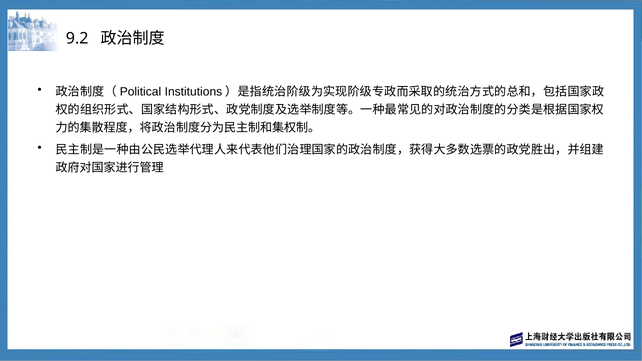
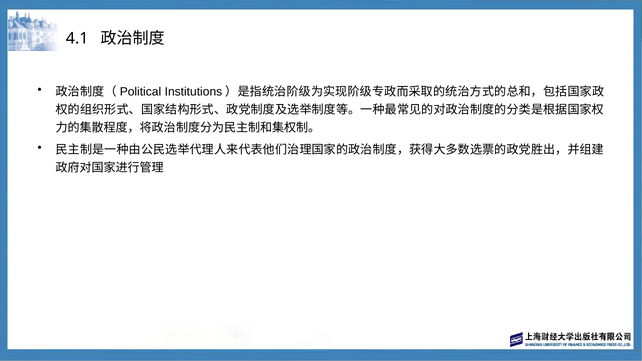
9.2: 9.2 -> 4.1 (77, 38)
